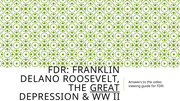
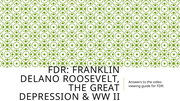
GREAT underline: present -> none (105, 88)
